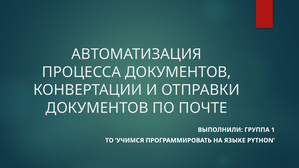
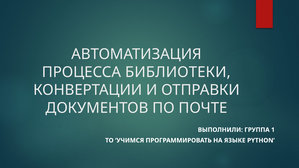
ПРОЦЕССА ДОКУМЕНТОВ: ДОКУМЕНТОВ -> БИБЛИОТЕКИ (178, 72)
